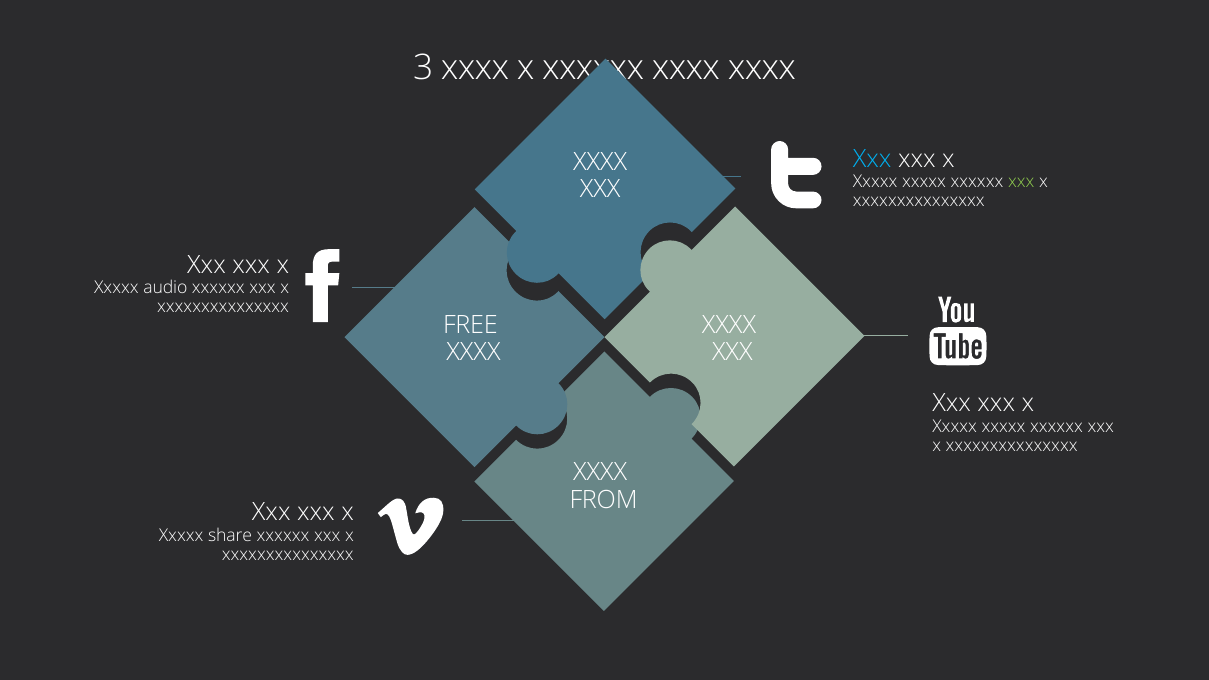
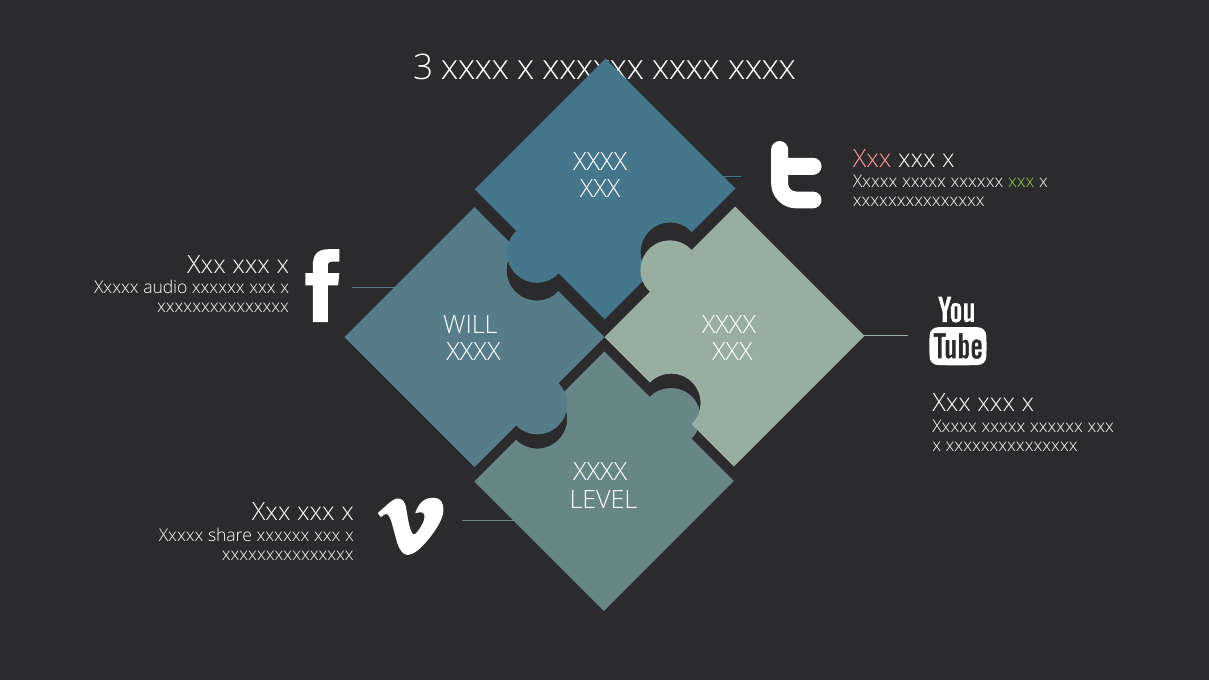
Xxx colour: light blue -> pink (872, 159)
FREE: FREE -> WILL (470, 325)
FROM: FROM -> LEVEL (603, 500)
